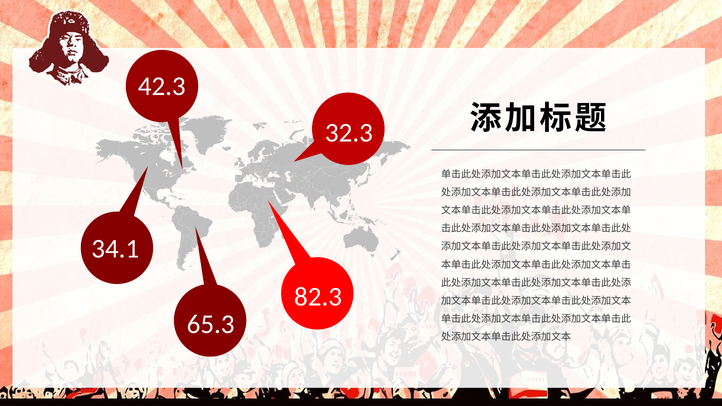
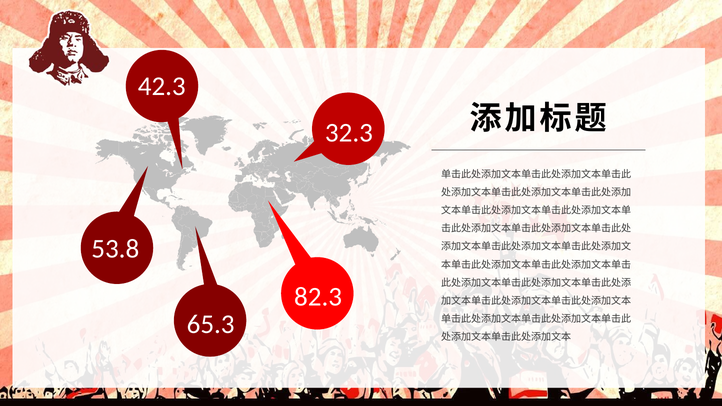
34.1: 34.1 -> 53.8 (115, 249)
